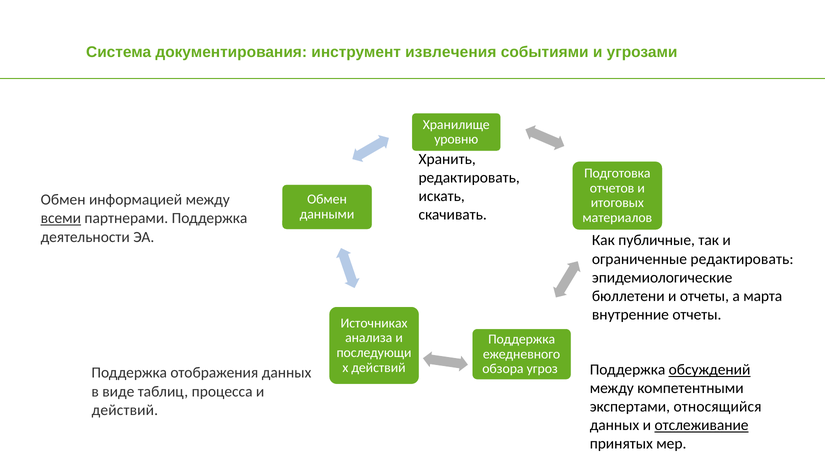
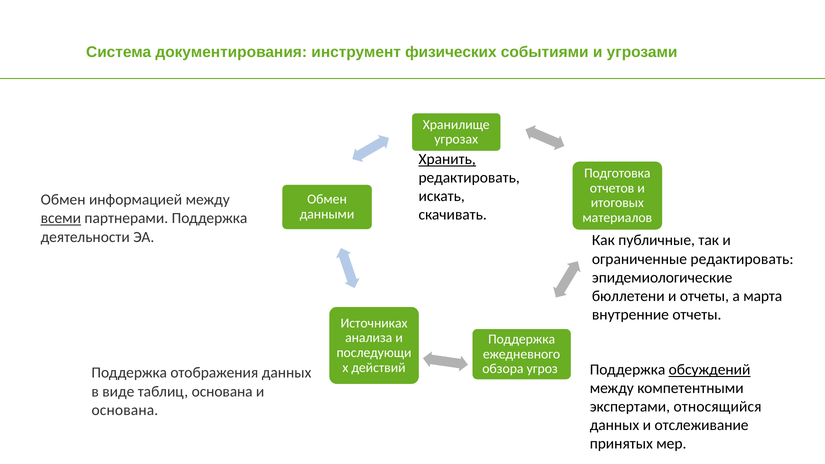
извлечения: извлечения -> физических (451, 52)
уровню: уровню -> угрозах (456, 139)
Хранить underline: none -> present (447, 159)
таблиц процесса: процесса -> основана (222, 392)
действий: действий -> основана (125, 410)
отслеживание underline: present -> none (702, 425)
